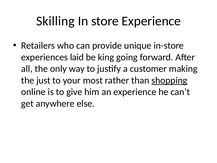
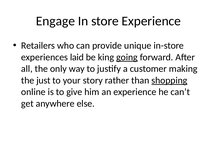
Skilling: Skilling -> Engage (55, 21)
going underline: none -> present (127, 57)
most: most -> story (93, 80)
